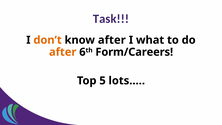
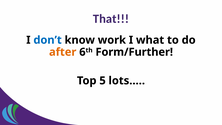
Task: Task -> That (111, 19)
don’t colour: orange -> blue (48, 40)
know after: after -> work (112, 40)
Form/Careers: Form/Careers -> Form/Further (134, 52)
